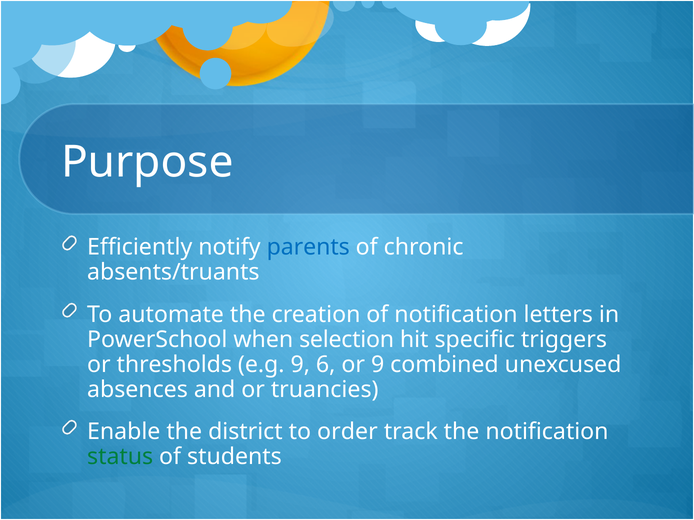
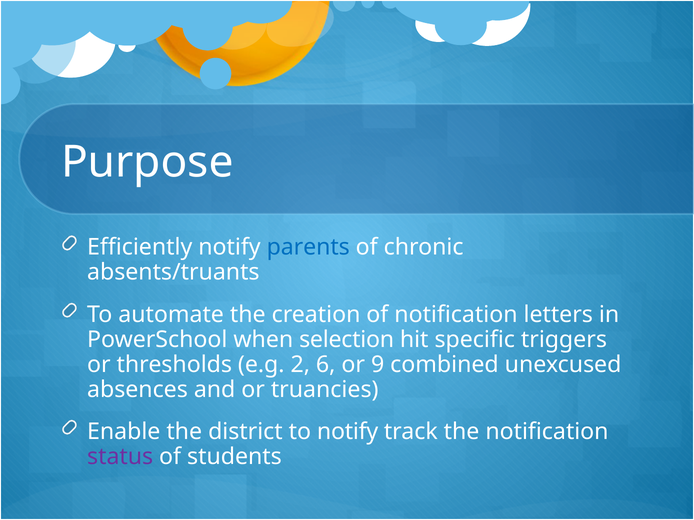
e.g 9: 9 -> 2 (300, 365)
to order: order -> notify (348, 432)
status colour: green -> purple (120, 457)
